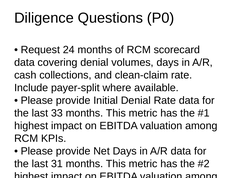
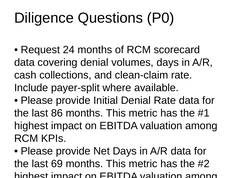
33: 33 -> 86 (57, 113)
31: 31 -> 69 (57, 163)
